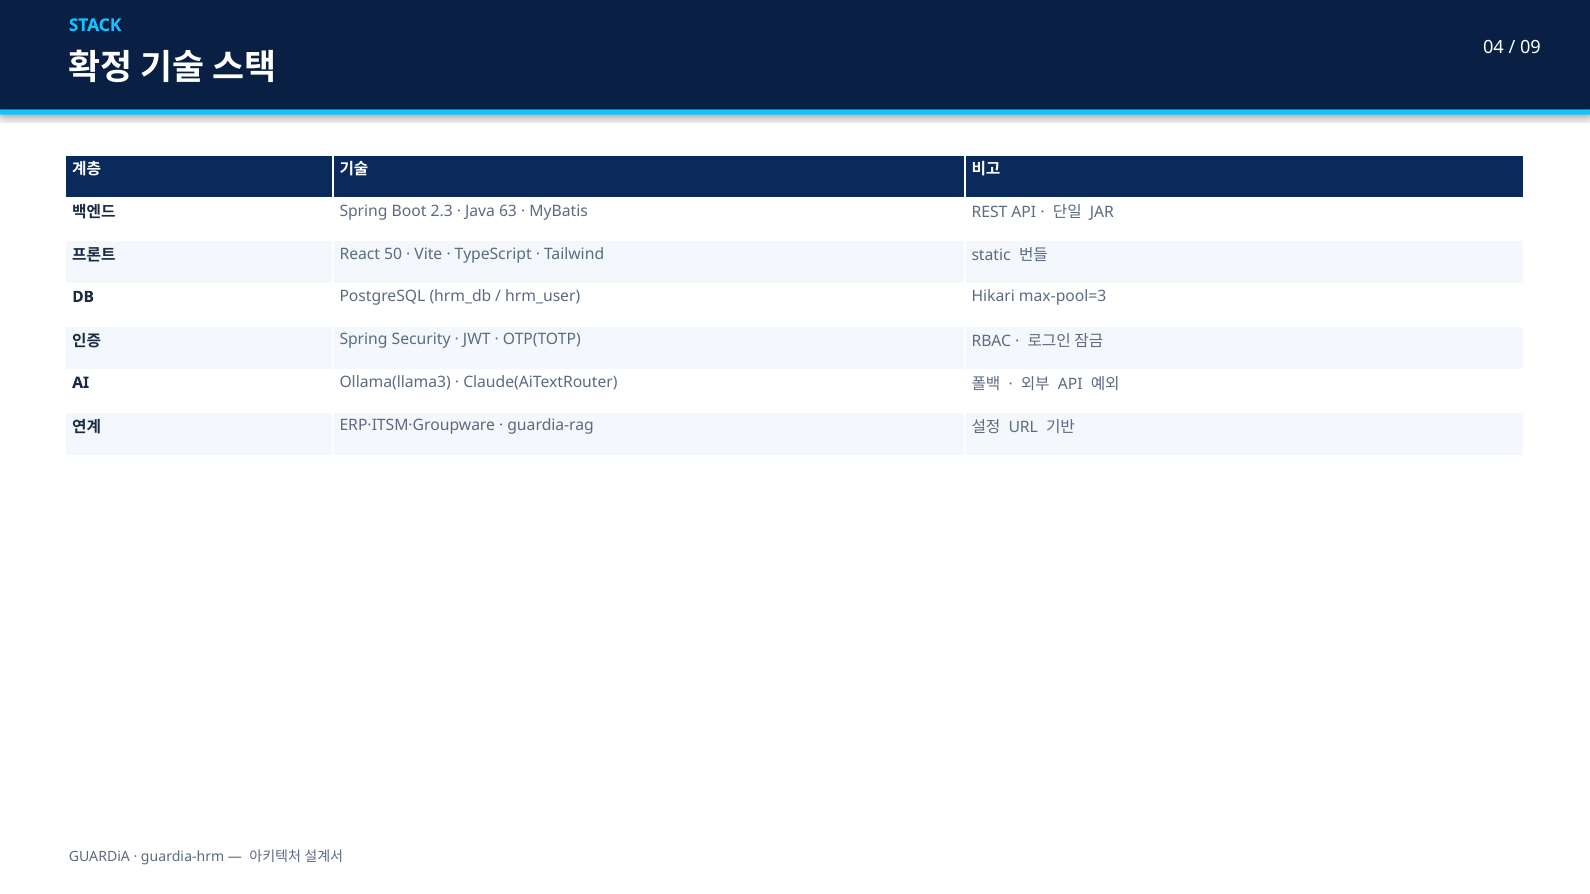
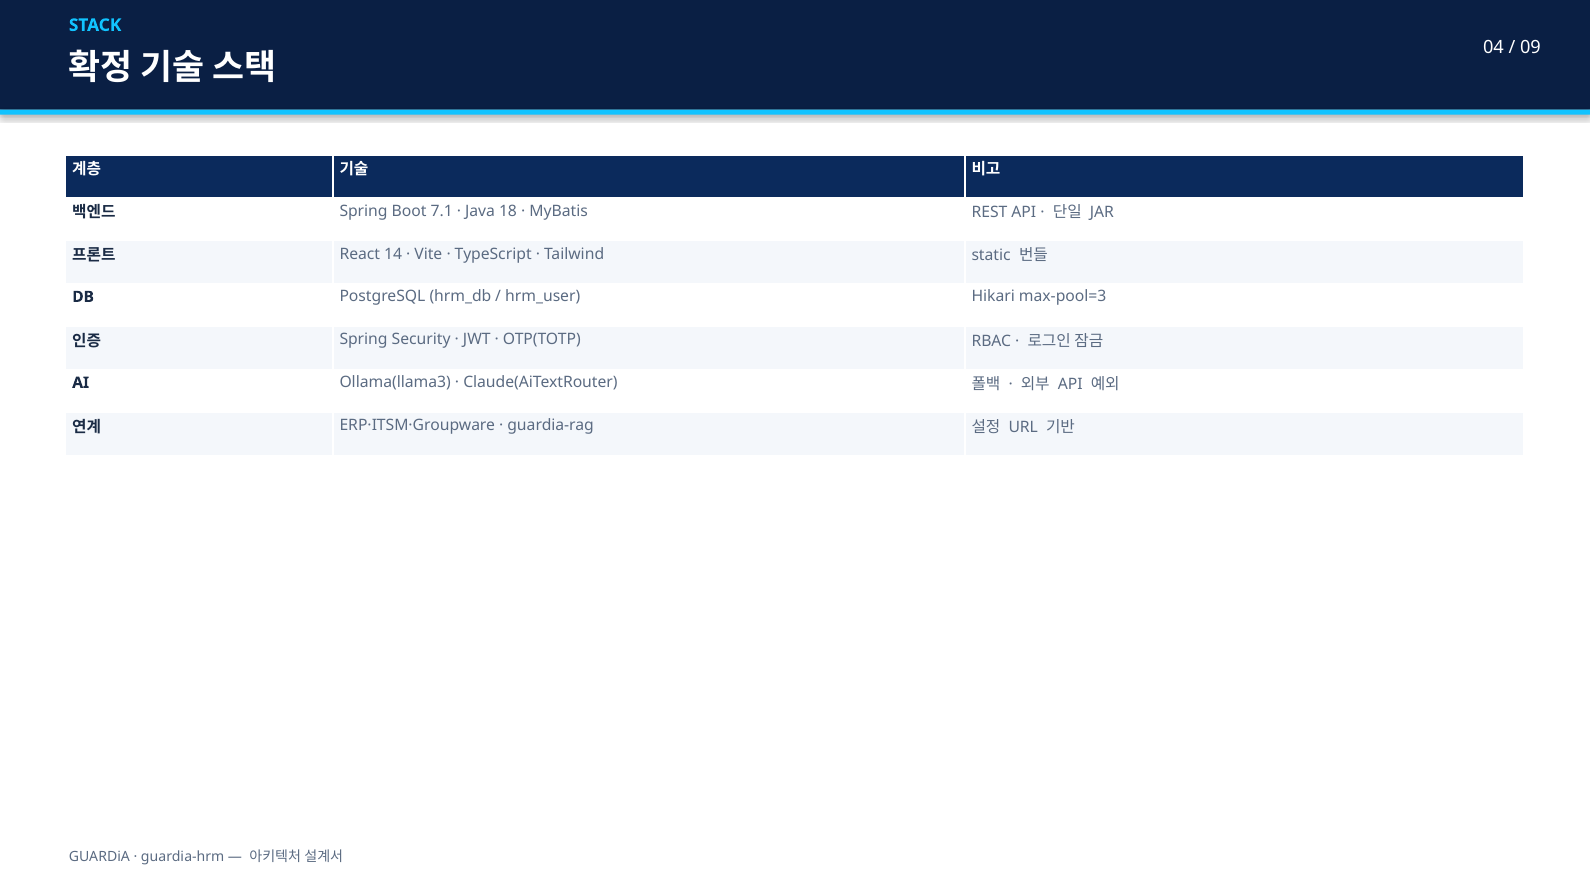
2.3: 2.3 -> 7.1 (442, 211)
63: 63 -> 18 (508, 211)
50: 50 -> 14 (393, 254)
